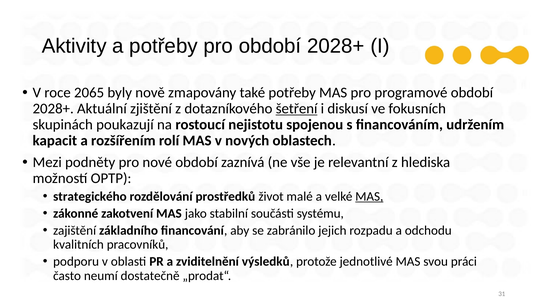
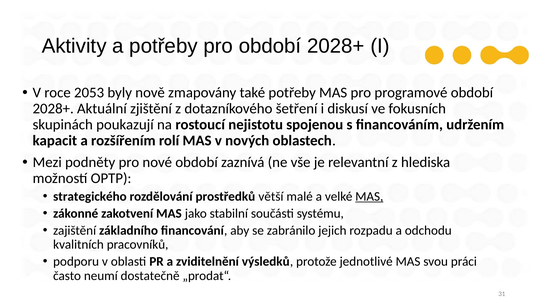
2065: 2065 -> 2053 (89, 93)
šetření underline: present -> none (297, 109)
život: život -> větší (271, 196)
